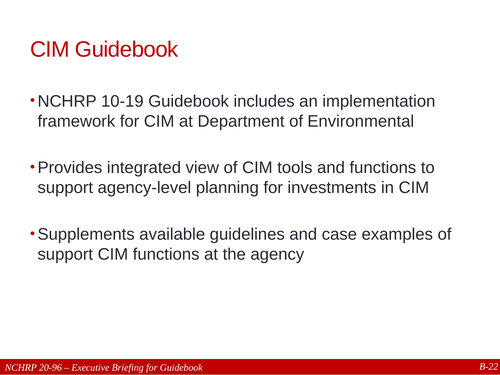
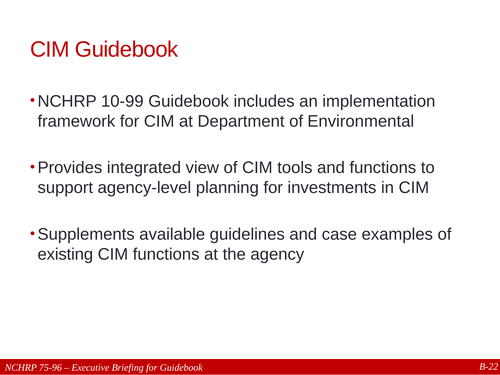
10-19: 10-19 -> 10-99 (122, 101)
support: support -> existing (65, 254)
20-96: 20-96 -> 75-96 (50, 368)
